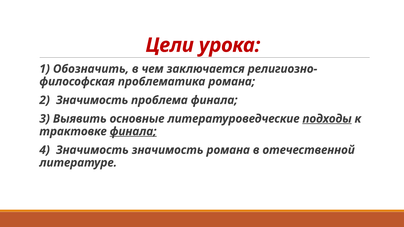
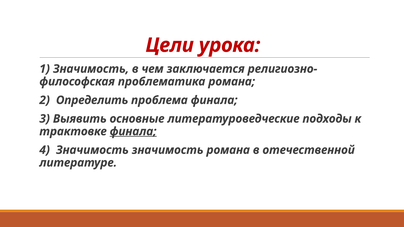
1 Обозначить: Обозначить -> Значимость (91, 69)
2 Значимость: Значимость -> Определить (92, 100)
подходы underline: present -> none (327, 119)
